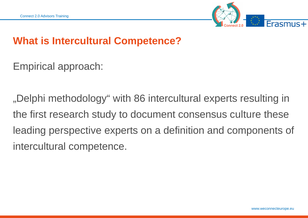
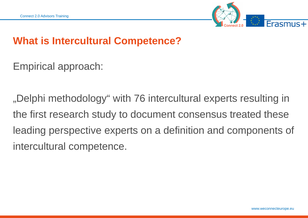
86: 86 -> 76 (140, 99)
culture: culture -> treated (246, 114)
